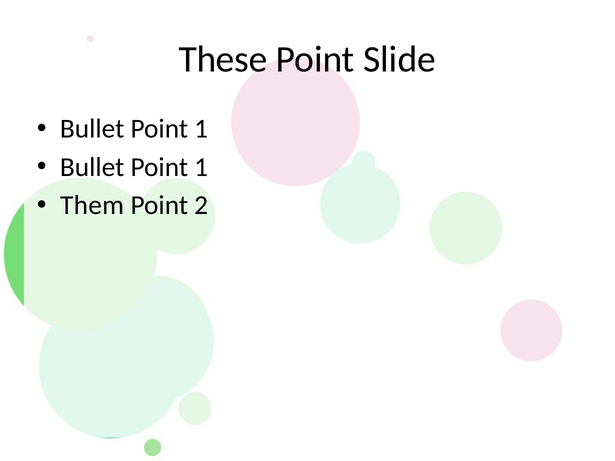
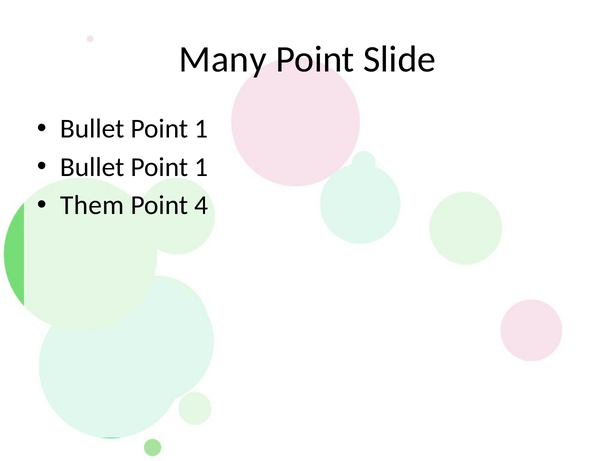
These: These -> Many (223, 60)
2: 2 -> 4 (201, 206)
